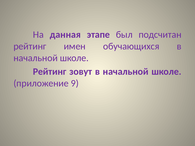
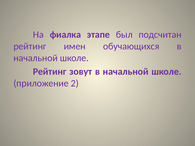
данная: данная -> фиалка (65, 35)
9: 9 -> 2 (75, 83)
